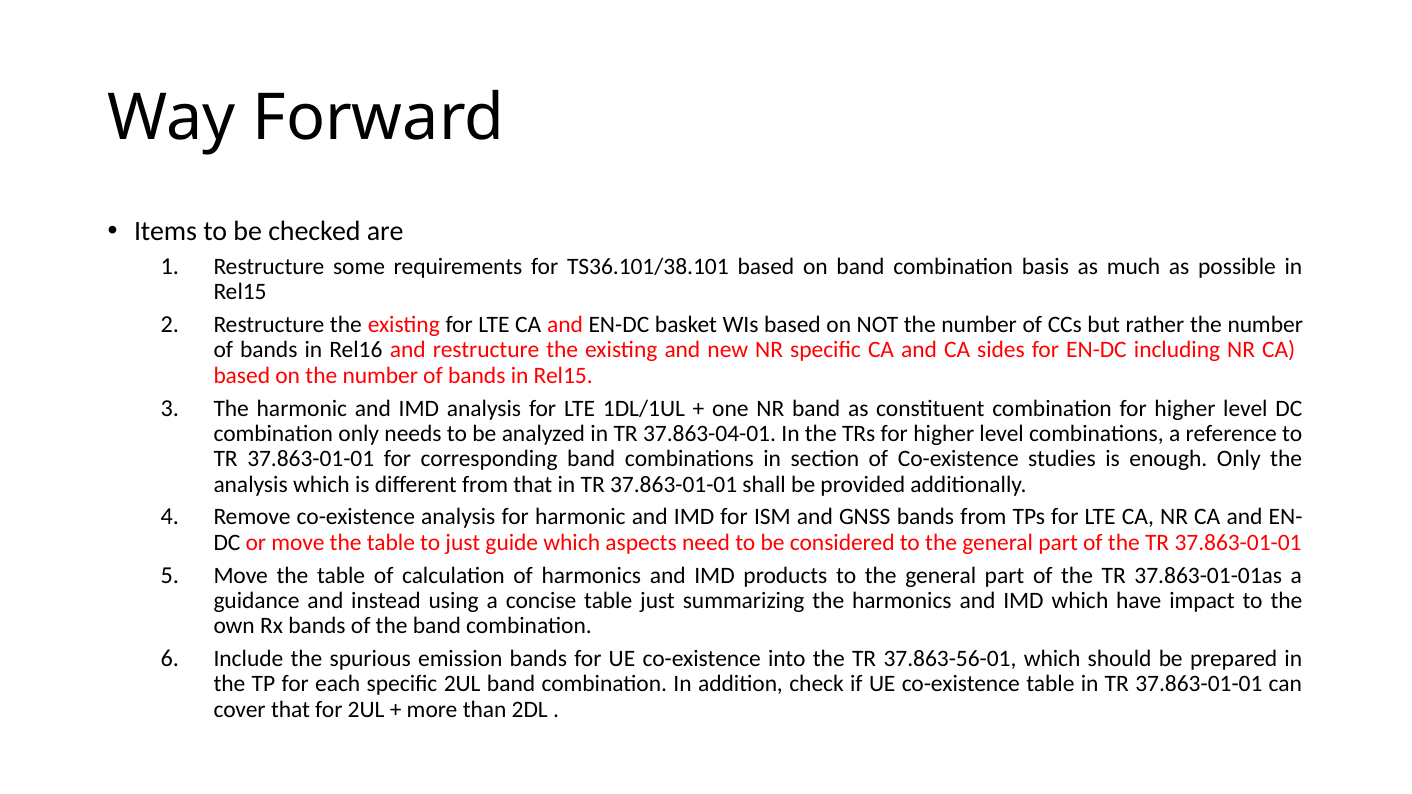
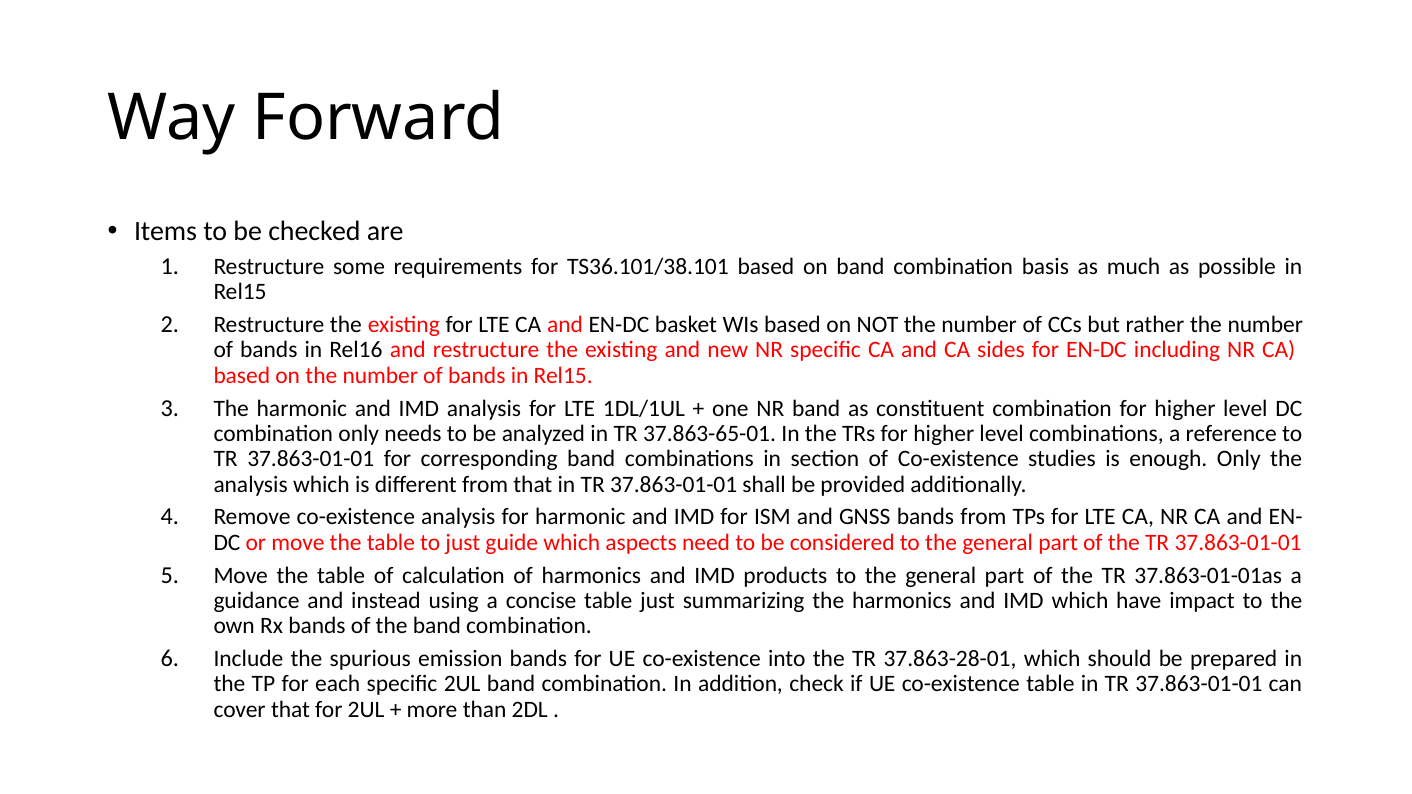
37.863-04-01: 37.863-04-01 -> 37.863-65-01 (709, 434)
37.863-56-01: 37.863-56-01 -> 37.863-28-01 (950, 659)
